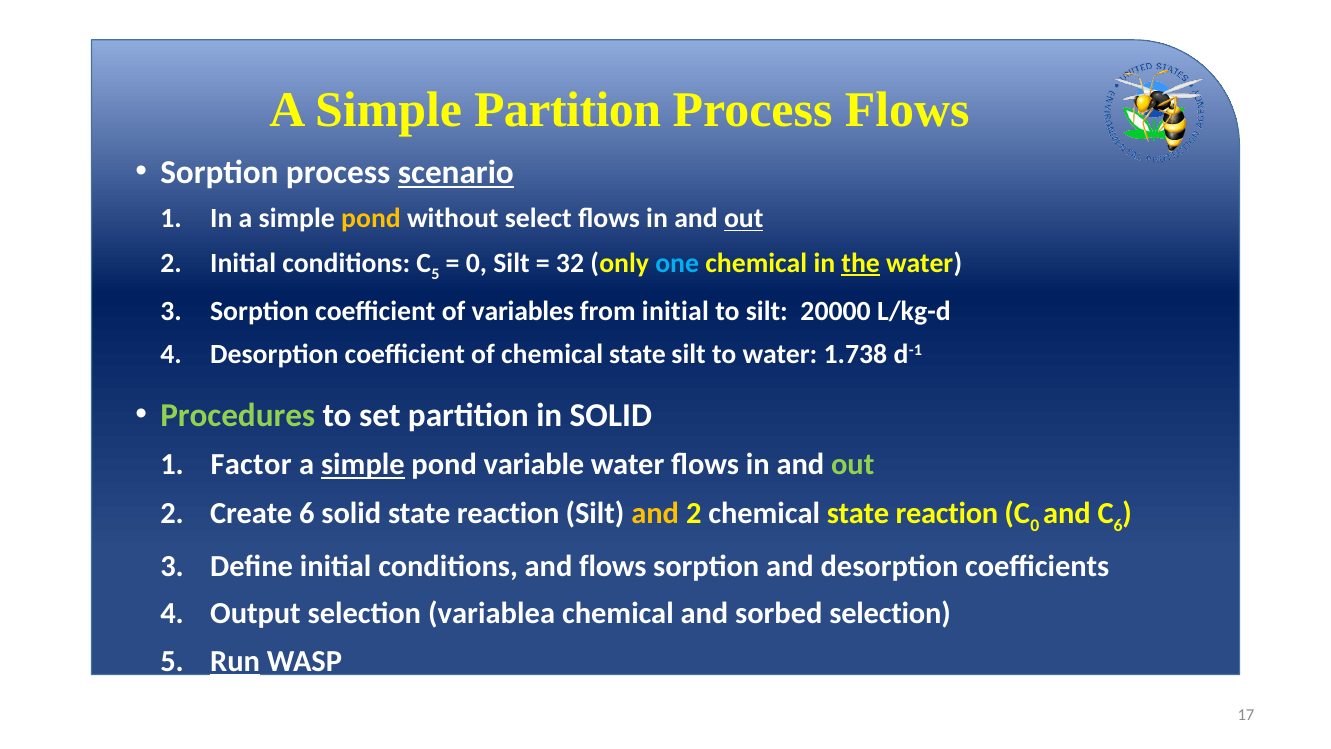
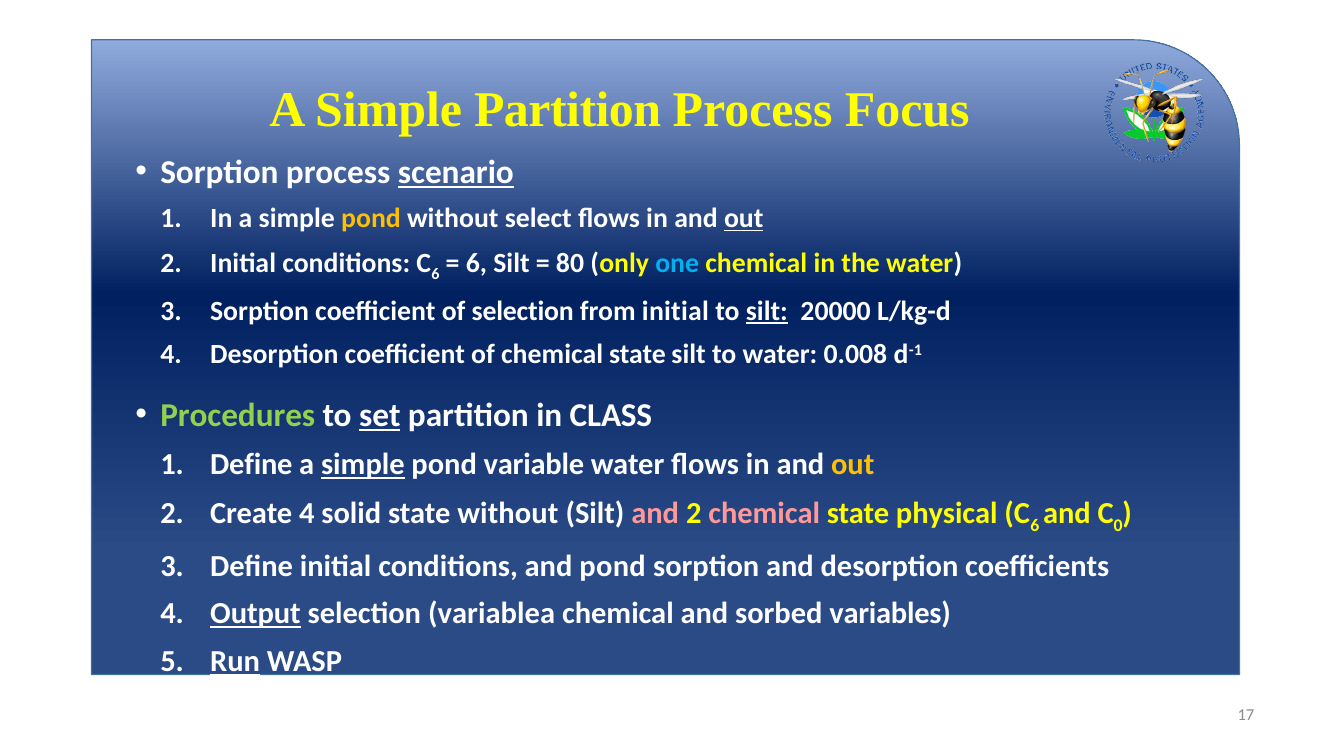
Process Flows: Flows -> Focus (907, 110)
5: 5 -> 6 (435, 274)
0: 0 -> 6 (476, 263)
32: 32 -> 80 (570, 263)
the underline: present -> none (861, 263)
of variables: variables -> selection (523, 311)
silt underline: none -> present (767, 311)
1.738: 1.738 -> 0.008 (855, 354)
set underline: none -> present (380, 416)
in SOLID: SOLID -> CLASS (611, 416)
1 Factor: Factor -> Define (251, 465)
out colour: light green -> yellow (853, 465)
Create 6: 6 -> 4 (307, 514)
solid state reaction: reaction -> without (508, 514)
and colour: yellow -> pink (655, 514)
chemical colour: white -> pink (764, 514)
reaction: reaction -> physical (947, 514)
0: 0 -> 6 (1035, 525)
6: 6 -> 0 (1118, 525)
and flows: flows -> pond (613, 566)
Output underline: none -> present (255, 614)
sorbed selection: selection -> variables (890, 614)
